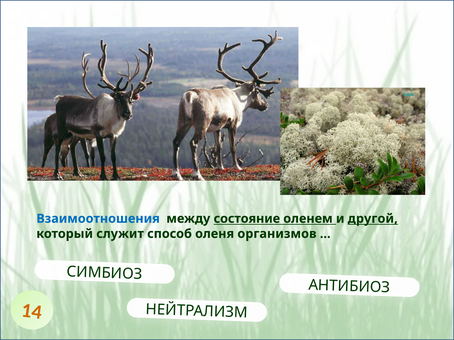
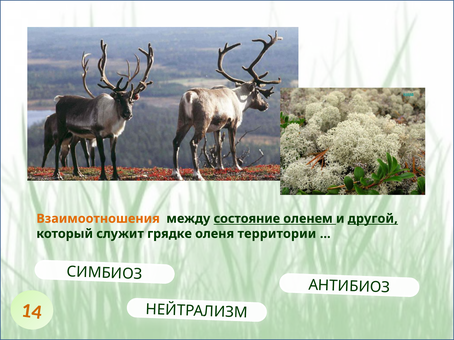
Взаимоотношения colour: blue -> orange (98, 219)
способ: способ -> грядке (169, 234)
организмов: организмов -> территории (277, 234)
